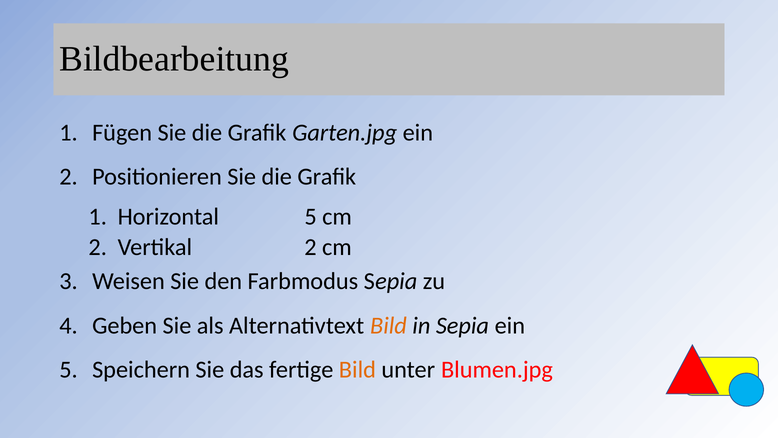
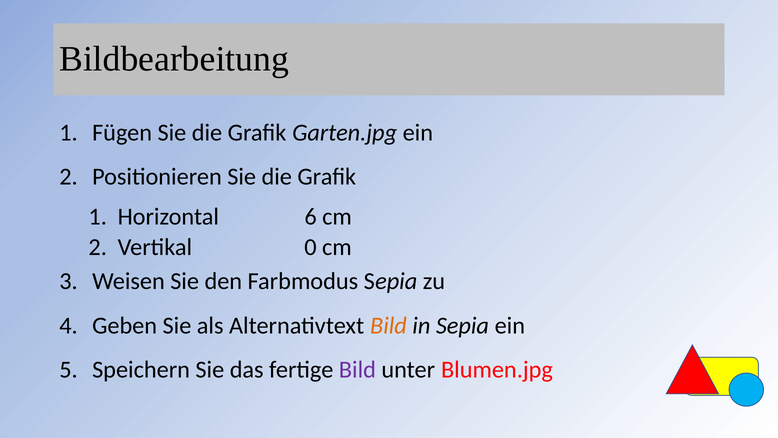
Horizontal 5: 5 -> 6 (311, 216)
Vertikal 2: 2 -> 0 (310, 247)
Bild colour: orange -> purple (357, 369)
